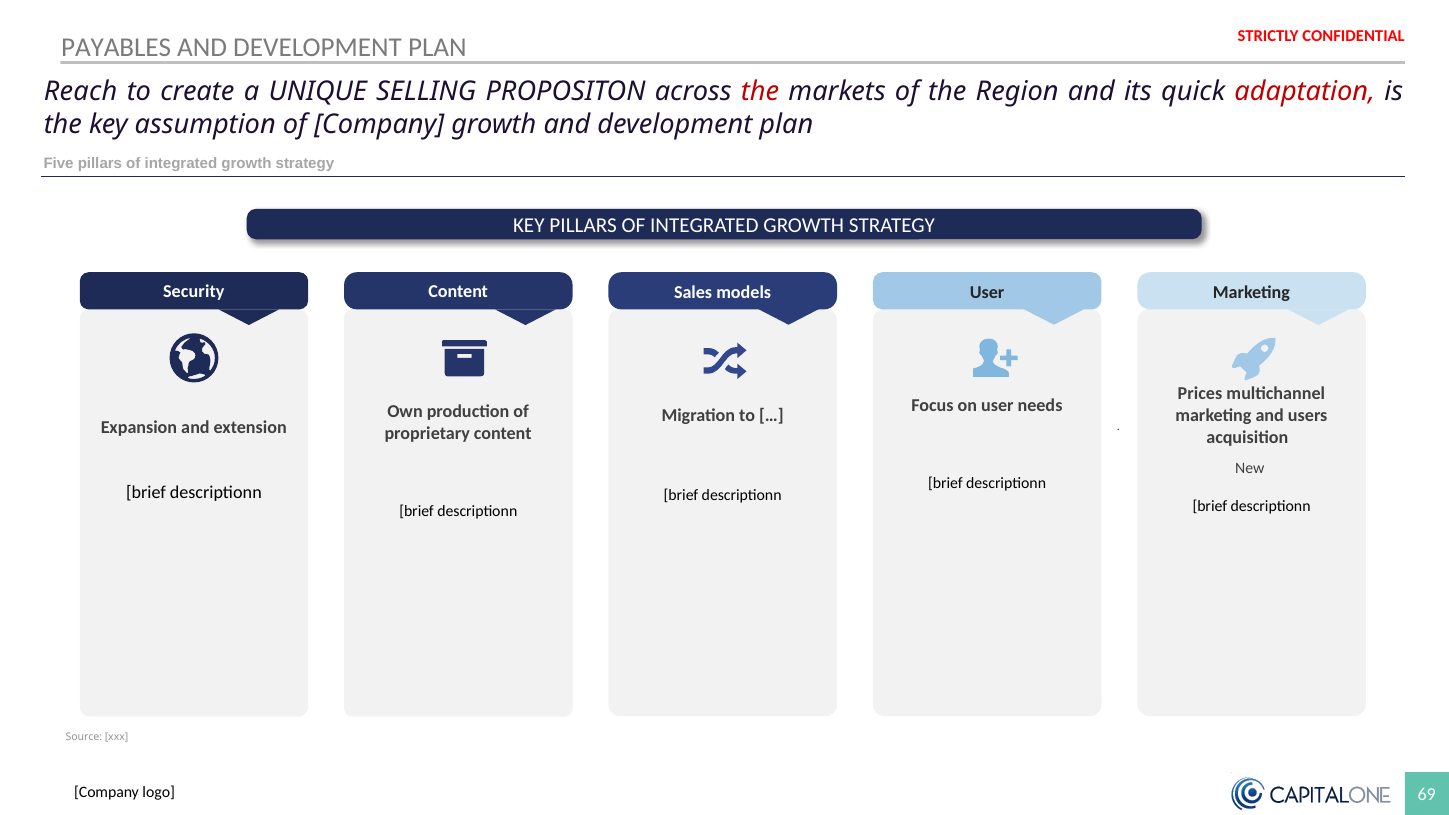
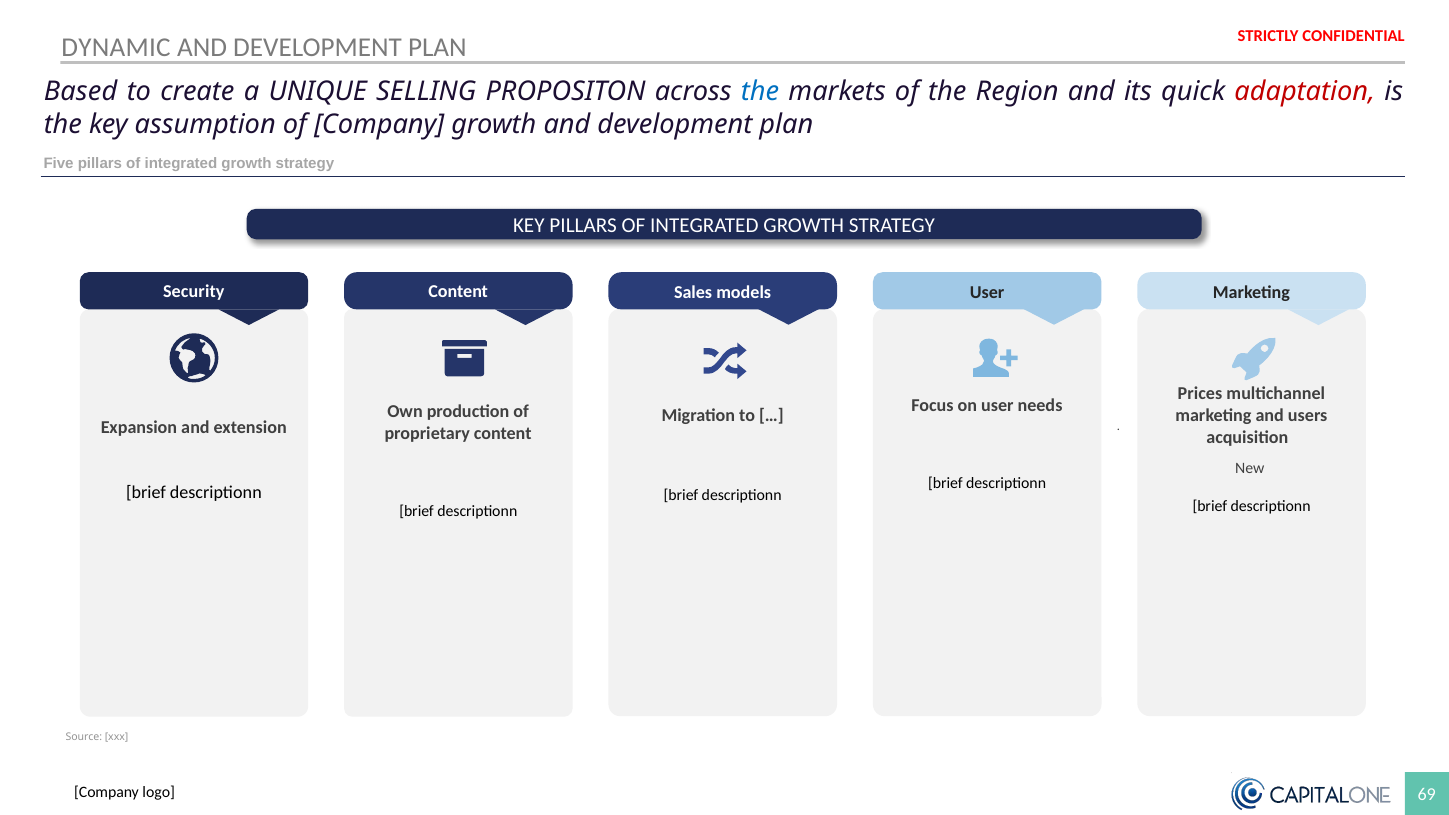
PAYABLES: PAYABLES -> DYNAMIC (116, 47)
Reach: Reach -> Based (81, 92)
the colour: red -> blue (760, 92)
